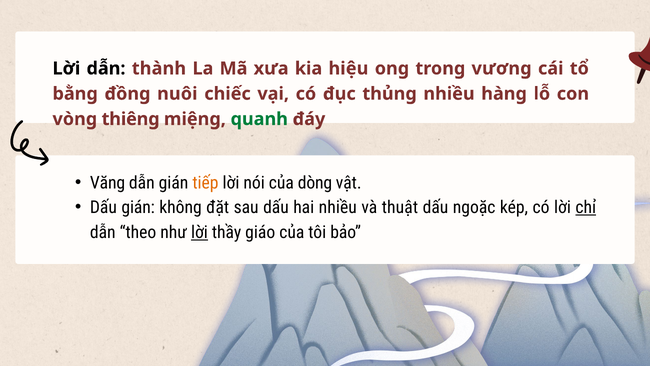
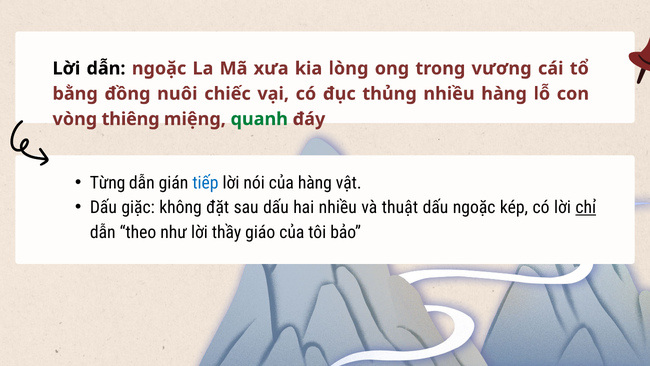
dẫn thành: thành -> ngoặc (159, 68)
hiệu: hiệu -> lòng (348, 68)
Văng: Văng -> Từng (108, 183)
tiếp colour: orange -> blue (205, 183)
của dòng: dòng -> hàng (315, 183)
Dấu gián: gián -> giặc (138, 207)
lời underline: present -> none (199, 232)
